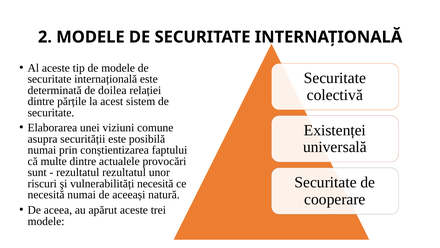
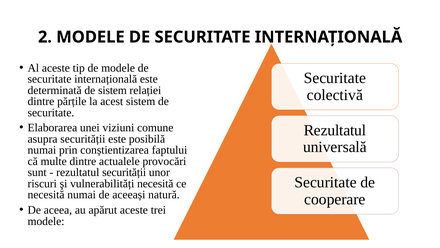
de doilea: doilea -> sistem (112, 90)
Existenței: Existenței -> Rezultatul (335, 130)
rezultatul rezultatul: rezultatul -> securității (124, 172)
